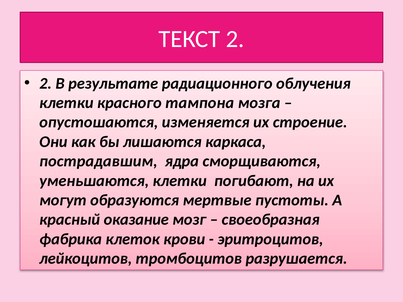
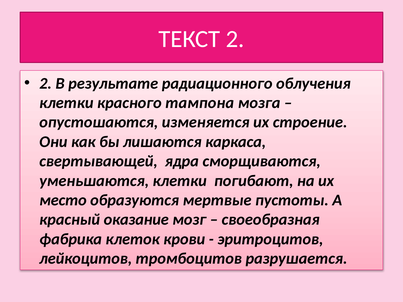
пострадавшим: пострадавшим -> свертывающей (98, 161)
могут: могут -> место (63, 200)
